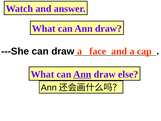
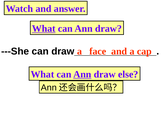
What underline: none -> present (44, 28)
